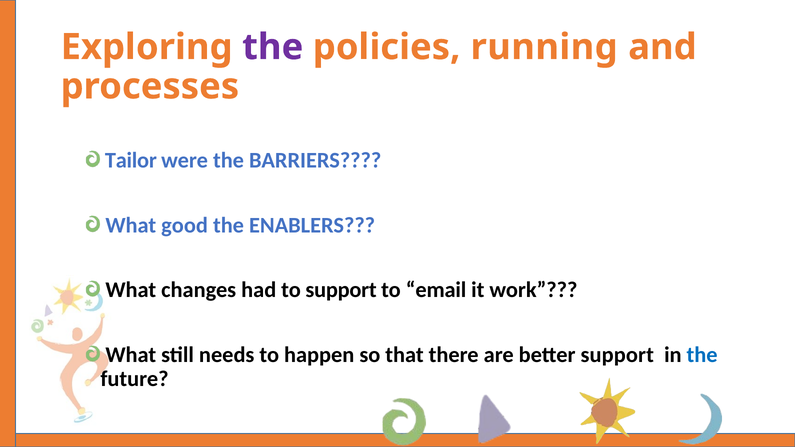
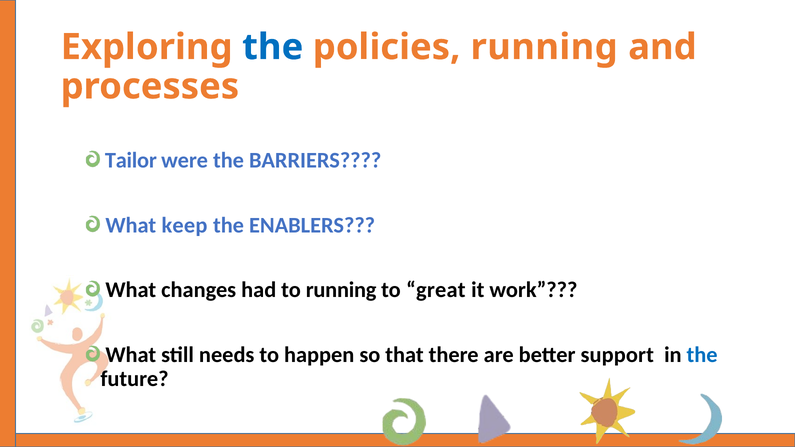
the colour: purple -> blue (273, 47)
good: good -> keep (184, 225)
to support: support -> running (341, 290)
email: email -> great (436, 290)
